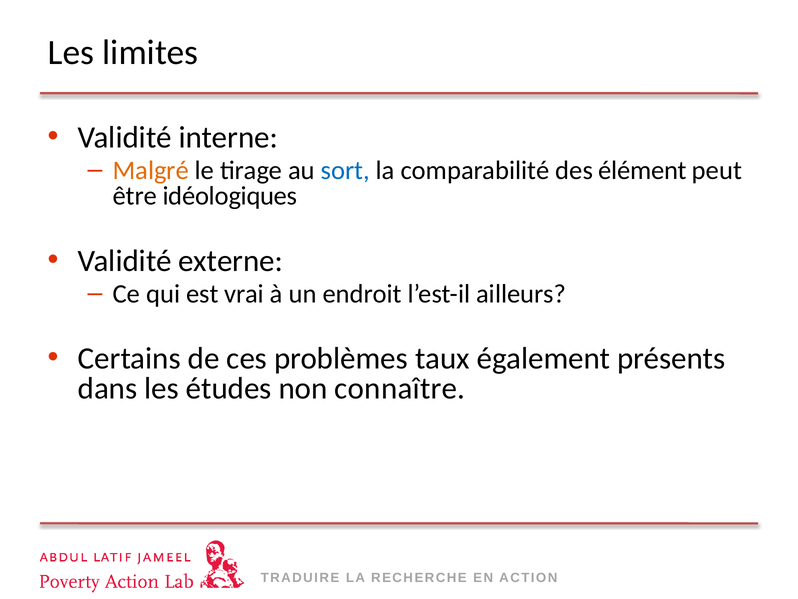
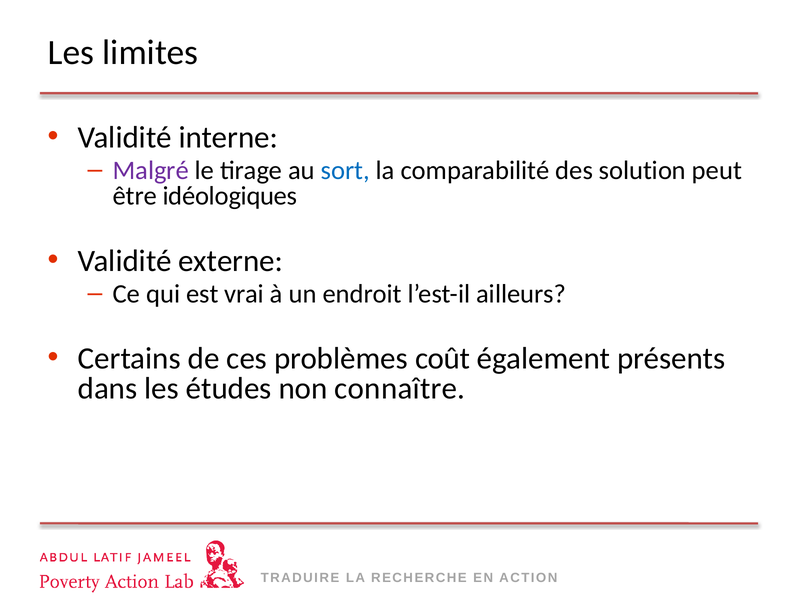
Malgré colour: orange -> purple (151, 170)
élément: élément -> solution (642, 170)
taux: taux -> coût (443, 358)
